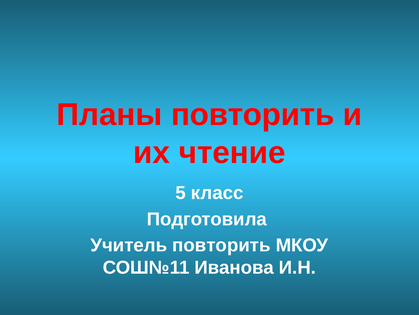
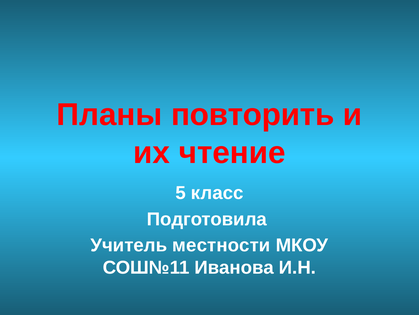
Учитель повторить: повторить -> местности (221, 245)
